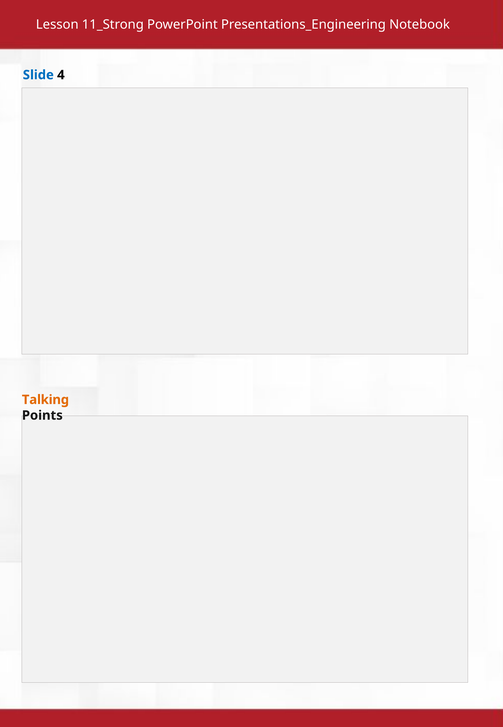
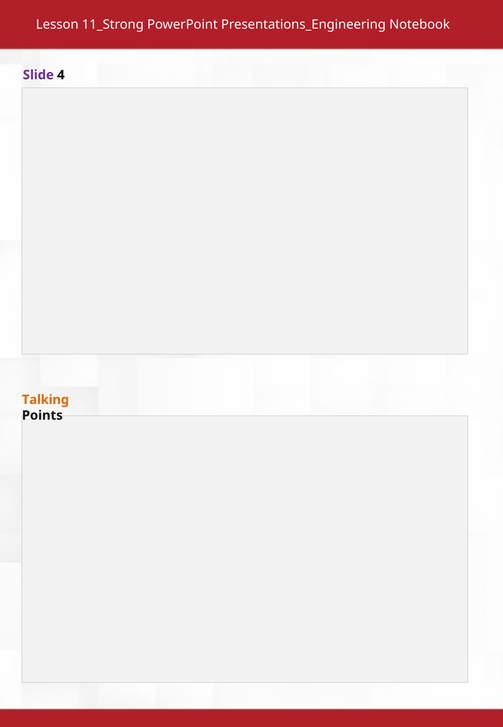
Slide colour: blue -> purple (38, 75)
